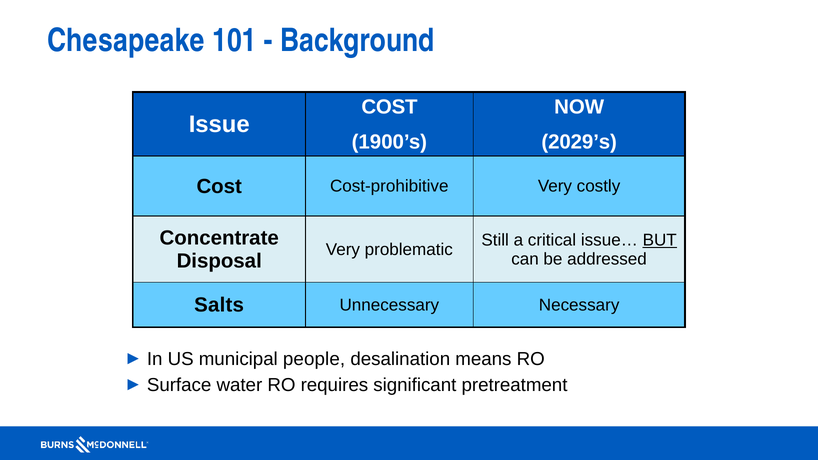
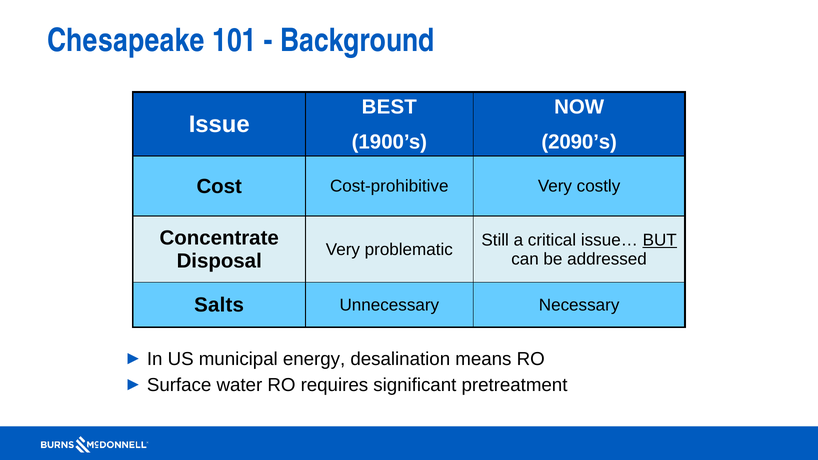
COST: COST -> BEST (389, 107)
2029’s: 2029’s -> 2090’s (579, 142)
people: people -> energy (314, 359)
